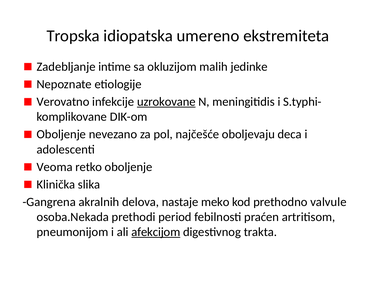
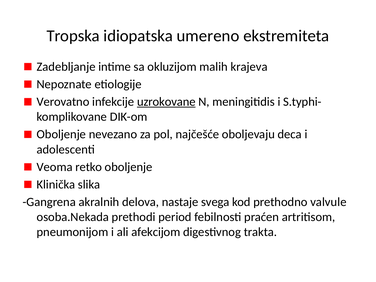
jedinke: jedinke -> krajeva (249, 67)
meko: meko -> svega (215, 202)
afekcijom underline: present -> none (156, 232)
